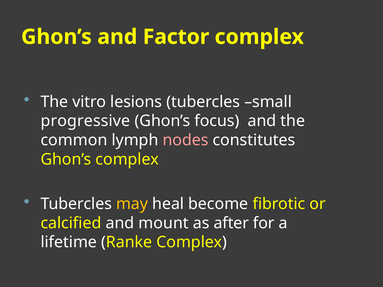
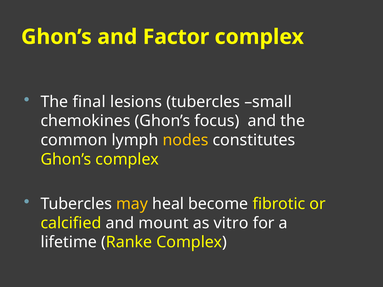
vitro: vitro -> final (89, 102)
progressive: progressive -> chemokines (86, 121)
nodes colour: pink -> yellow (185, 140)
after: after -> vitro (231, 223)
